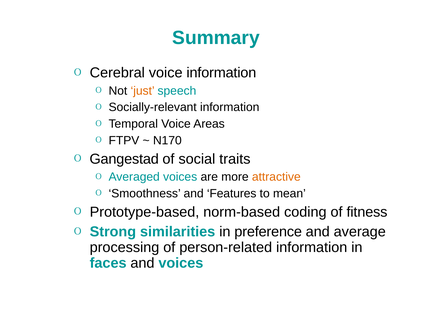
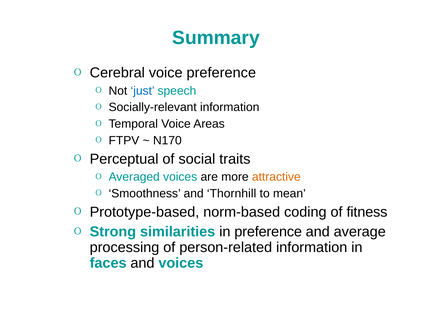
voice information: information -> preference (221, 73)
just colour: orange -> blue (143, 91)
Gangestad: Gangestad -> Perceptual (124, 159)
Features: Features -> Thornhill (232, 193)
